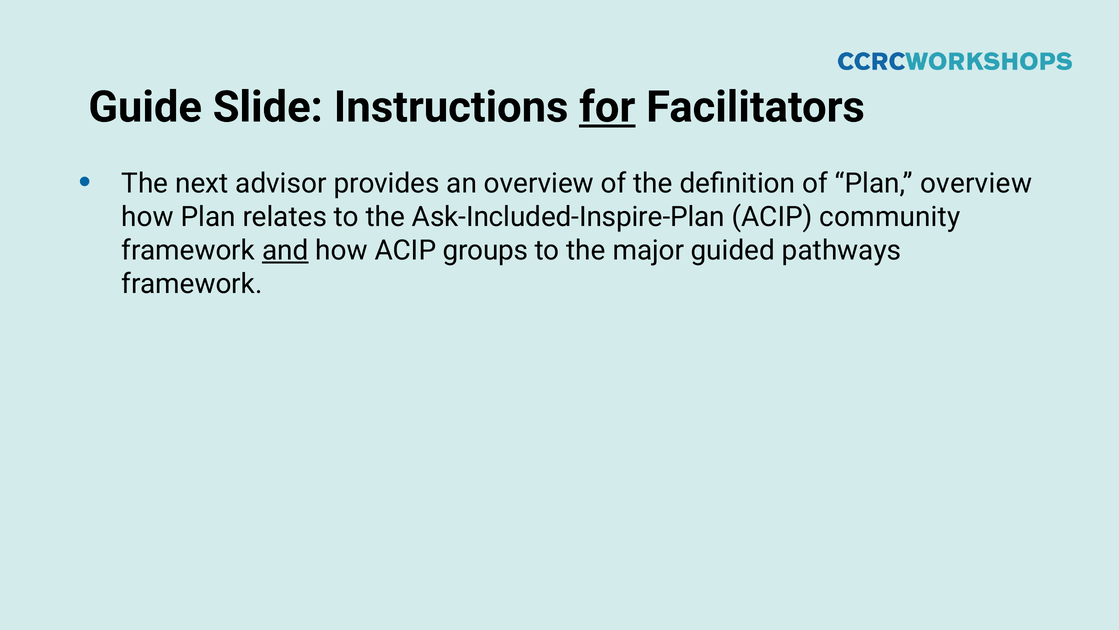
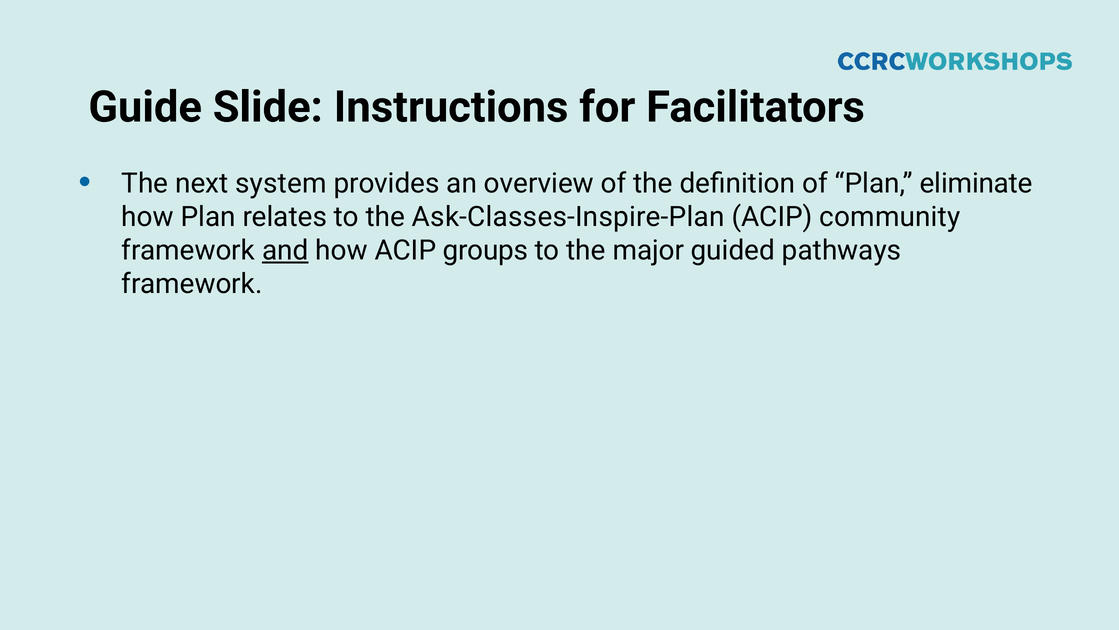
for underline: present -> none (607, 107)
advisor: advisor -> system (281, 183)
Plan overview: overview -> eliminate (976, 183)
Ask-Included-Inspire-Plan: Ask-Included-Inspire-Plan -> Ask-Classes-Inspire-Plan (568, 217)
